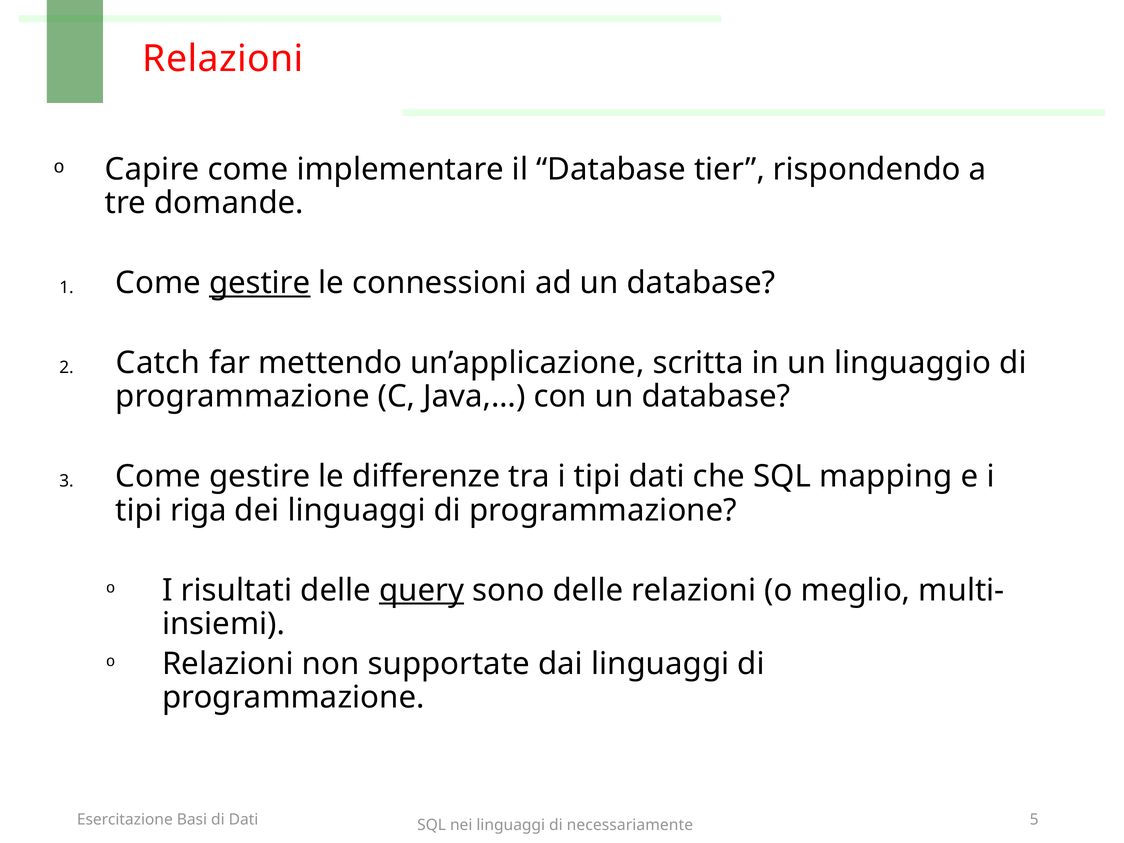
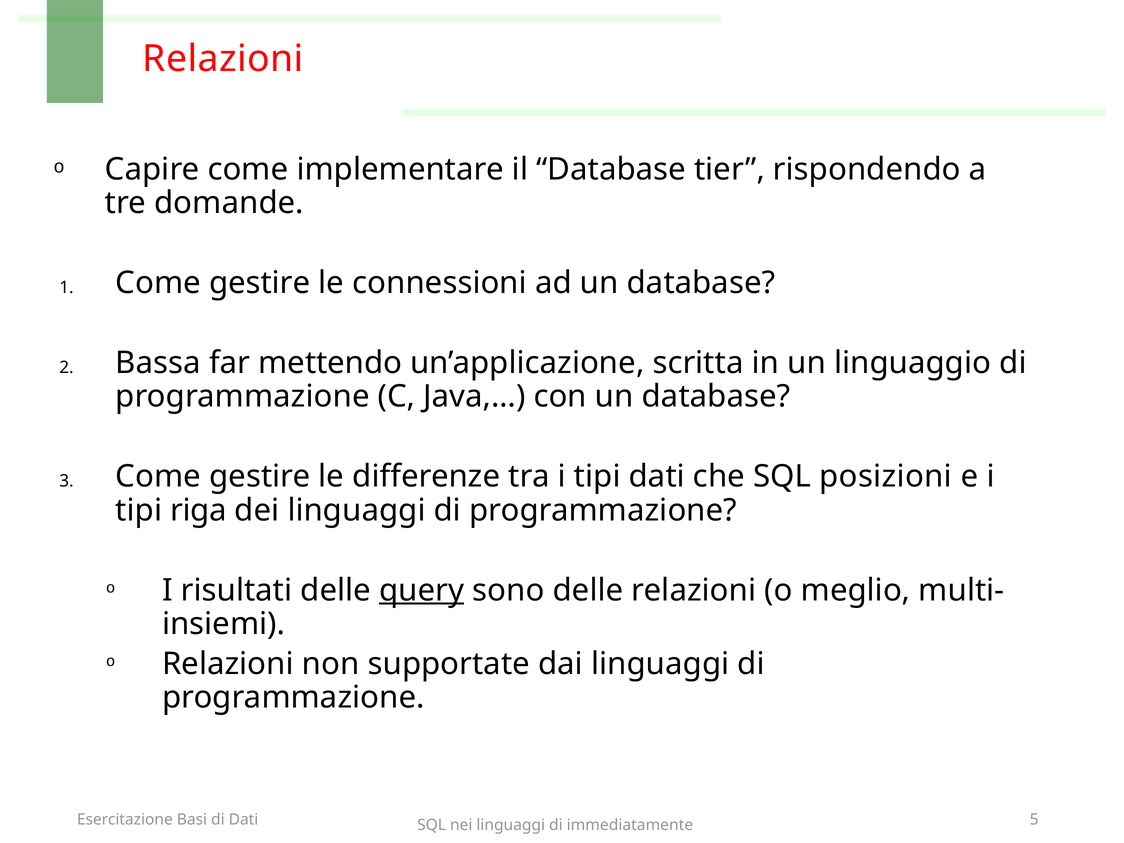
gestire underline: present -> none (260, 283)
Catch: Catch -> Bassa (158, 363)
mapping: mapping -> posizioni (886, 477)
necessariamente: necessariamente -> immediatamente (630, 825)
